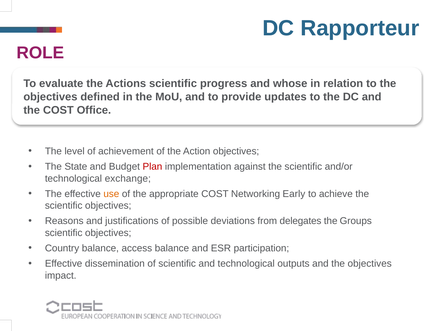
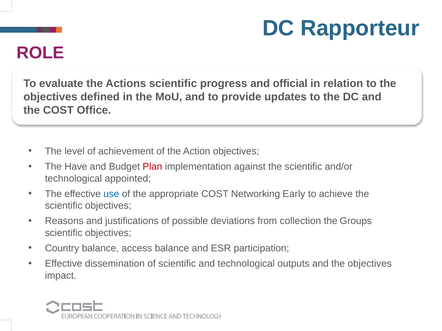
whose: whose -> official (290, 84)
State: State -> Have (76, 167)
exchange: exchange -> appointed (128, 179)
use colour: orange -> blue (111, 194)
delegates: delegates -> collection (300, 221)
